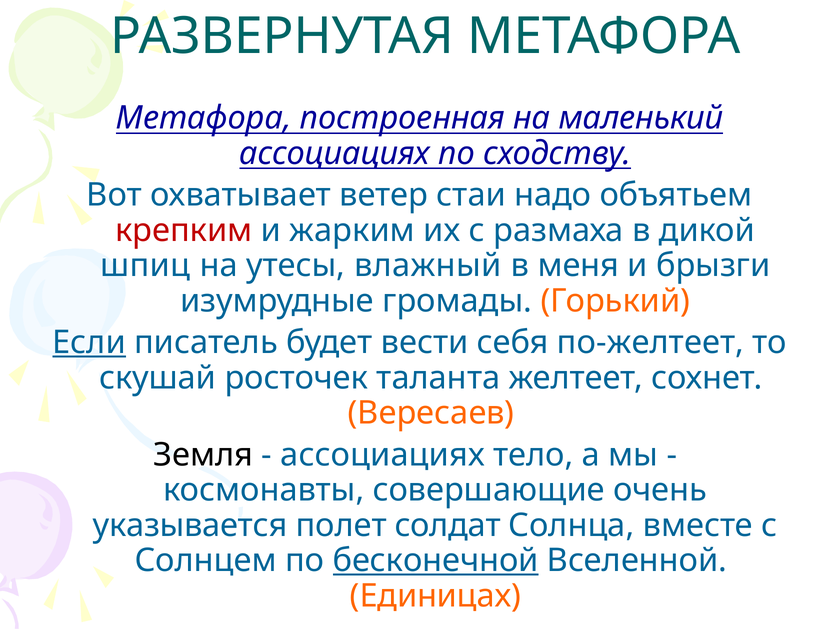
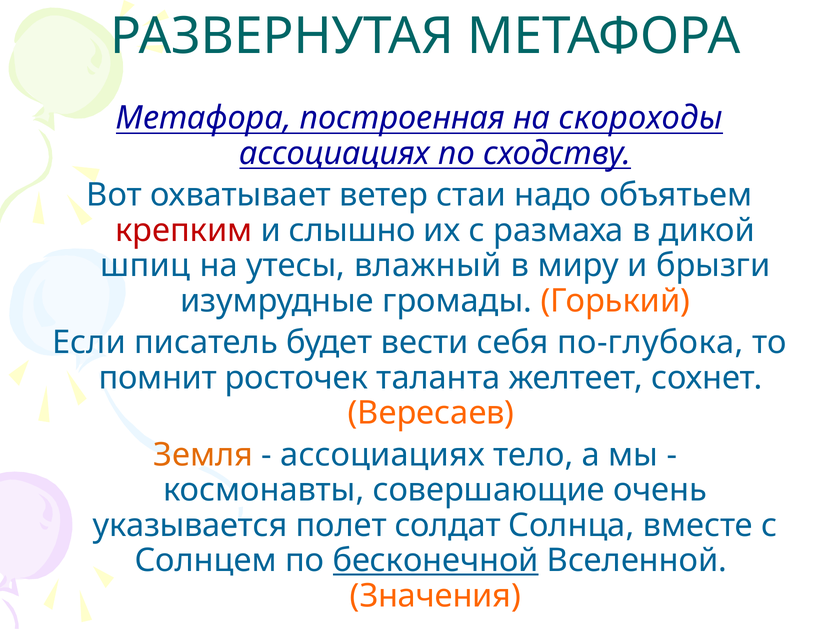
маленький: маленький -> скороходы (641, 118)
жарким: жарким -> слышно (352, 230)
меня: меня -> миру (578, 266)
Если underline: present -> none (89, 343)
по-желтеет: по-желтеет -> по-глубока (650, 343)
скушай: скушай -> помнит (158, 378)
Земля colour: black -> orange (203, 455)
Единицах: Единицах -> Значения (435, 596)
